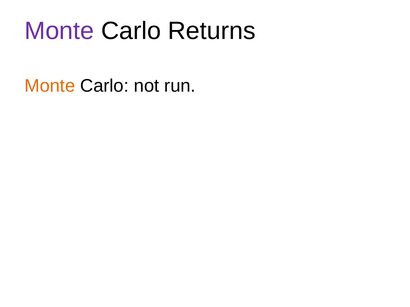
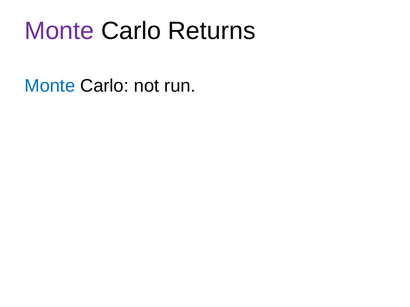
Monte colour: orange -> blue (50, 86)
